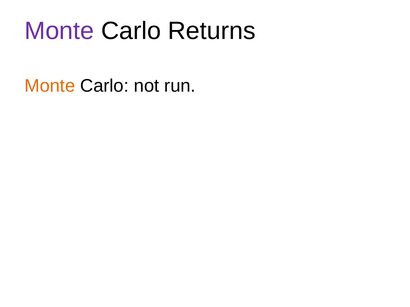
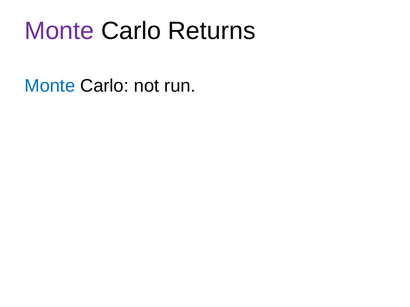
Monte colour: orange -> blue (50, 86)
